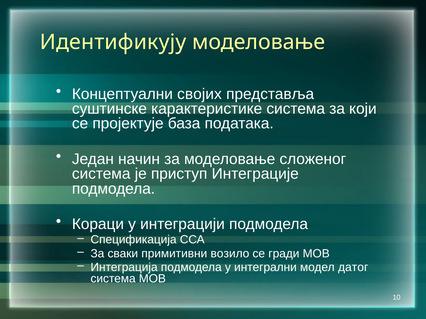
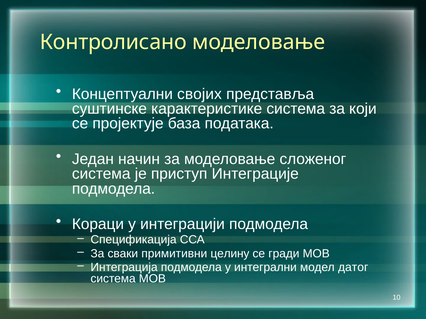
Идентификују: Идентификују -> Контролисано (113, 42)
возило: возило -> целину (230, 254)
